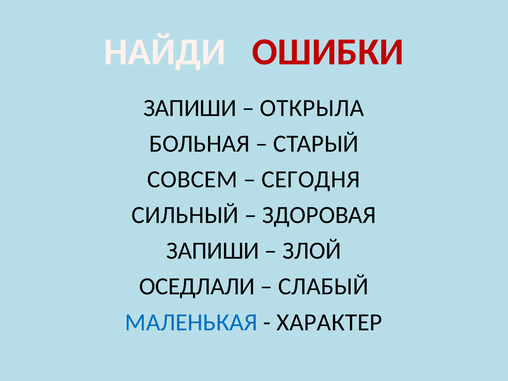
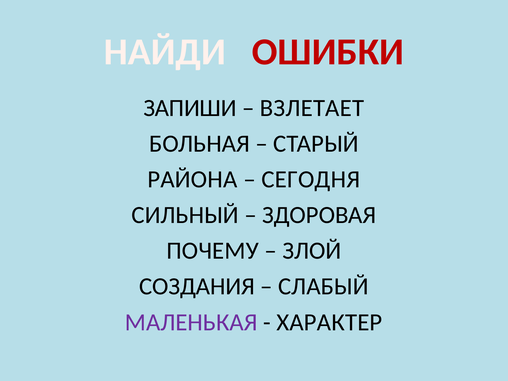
ОТКРЫЛА: ОТКРЫЛА -> ВЗЛЕТАЕТ (312, 108)
СОВСЕМ: СОВСЕМ -> РАЙОНА (192, 179)
ЗАПИШИ: ЗАПИШИ -> ПОЧЕМУ (213, 251)
ОСЕДЛАЛИ: ОСЕДЛАЛИ -> СОЗДАНИЯ (197, 286)
МАЛЕНЬКАЯ colour: blue -> purple (191, 322)
